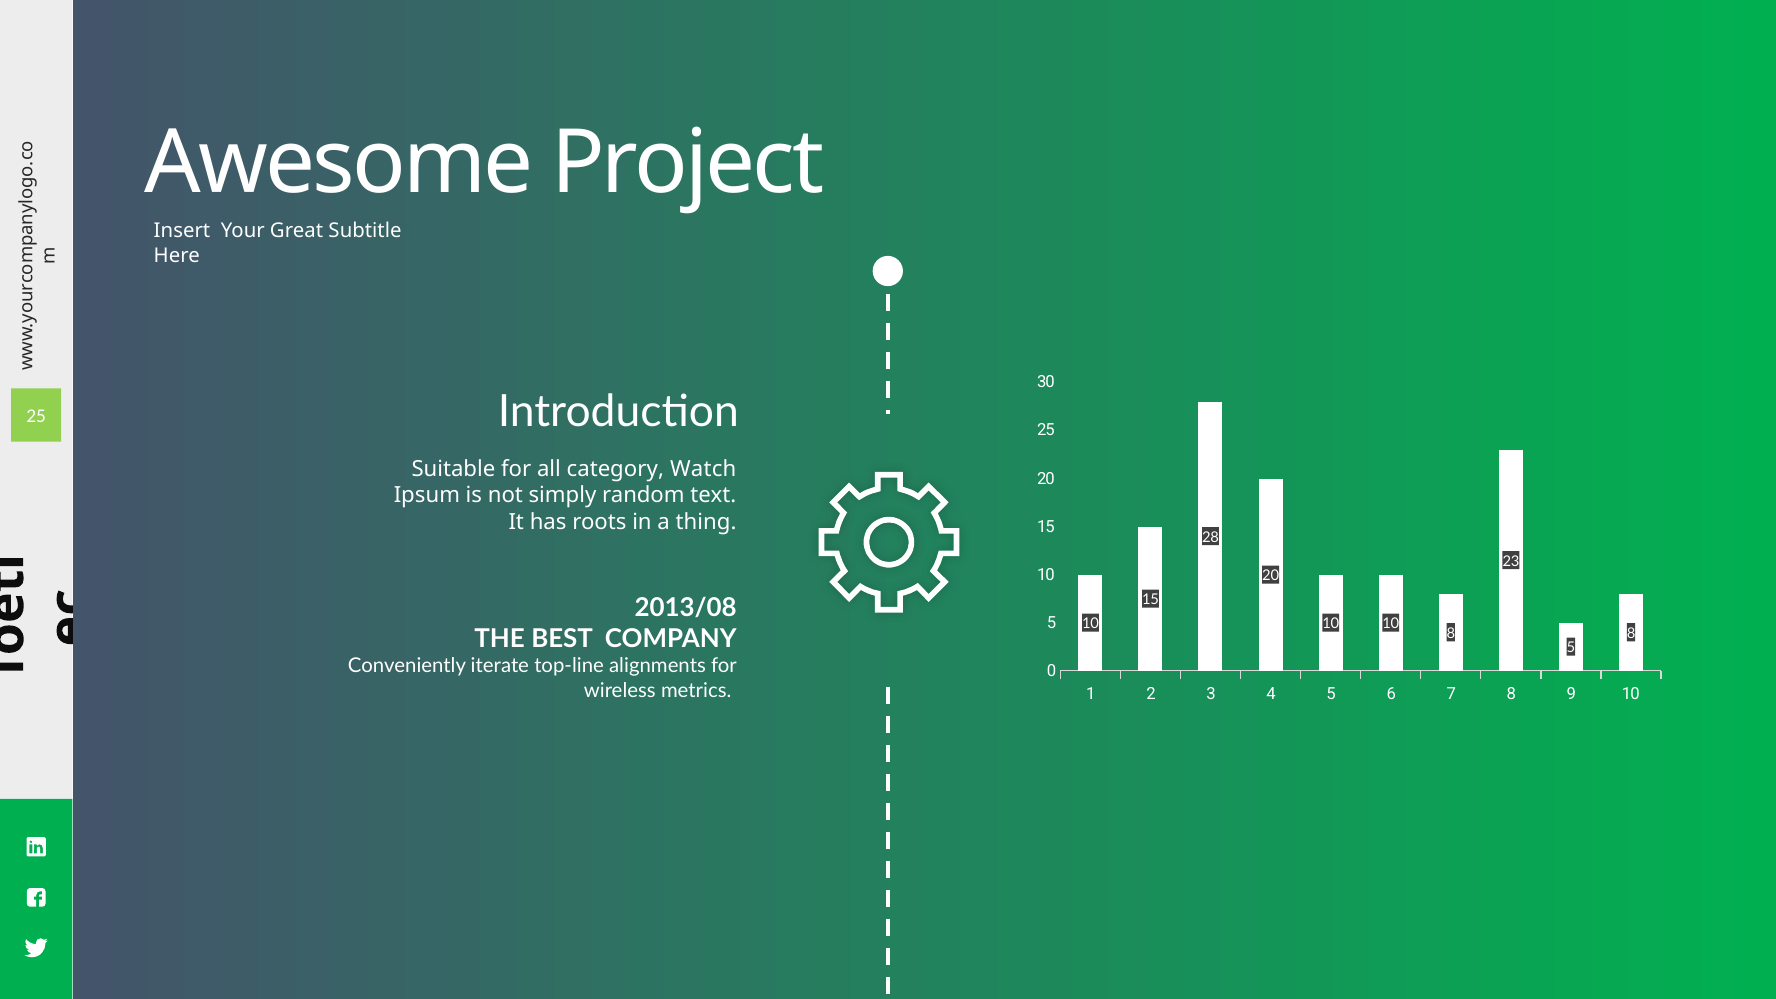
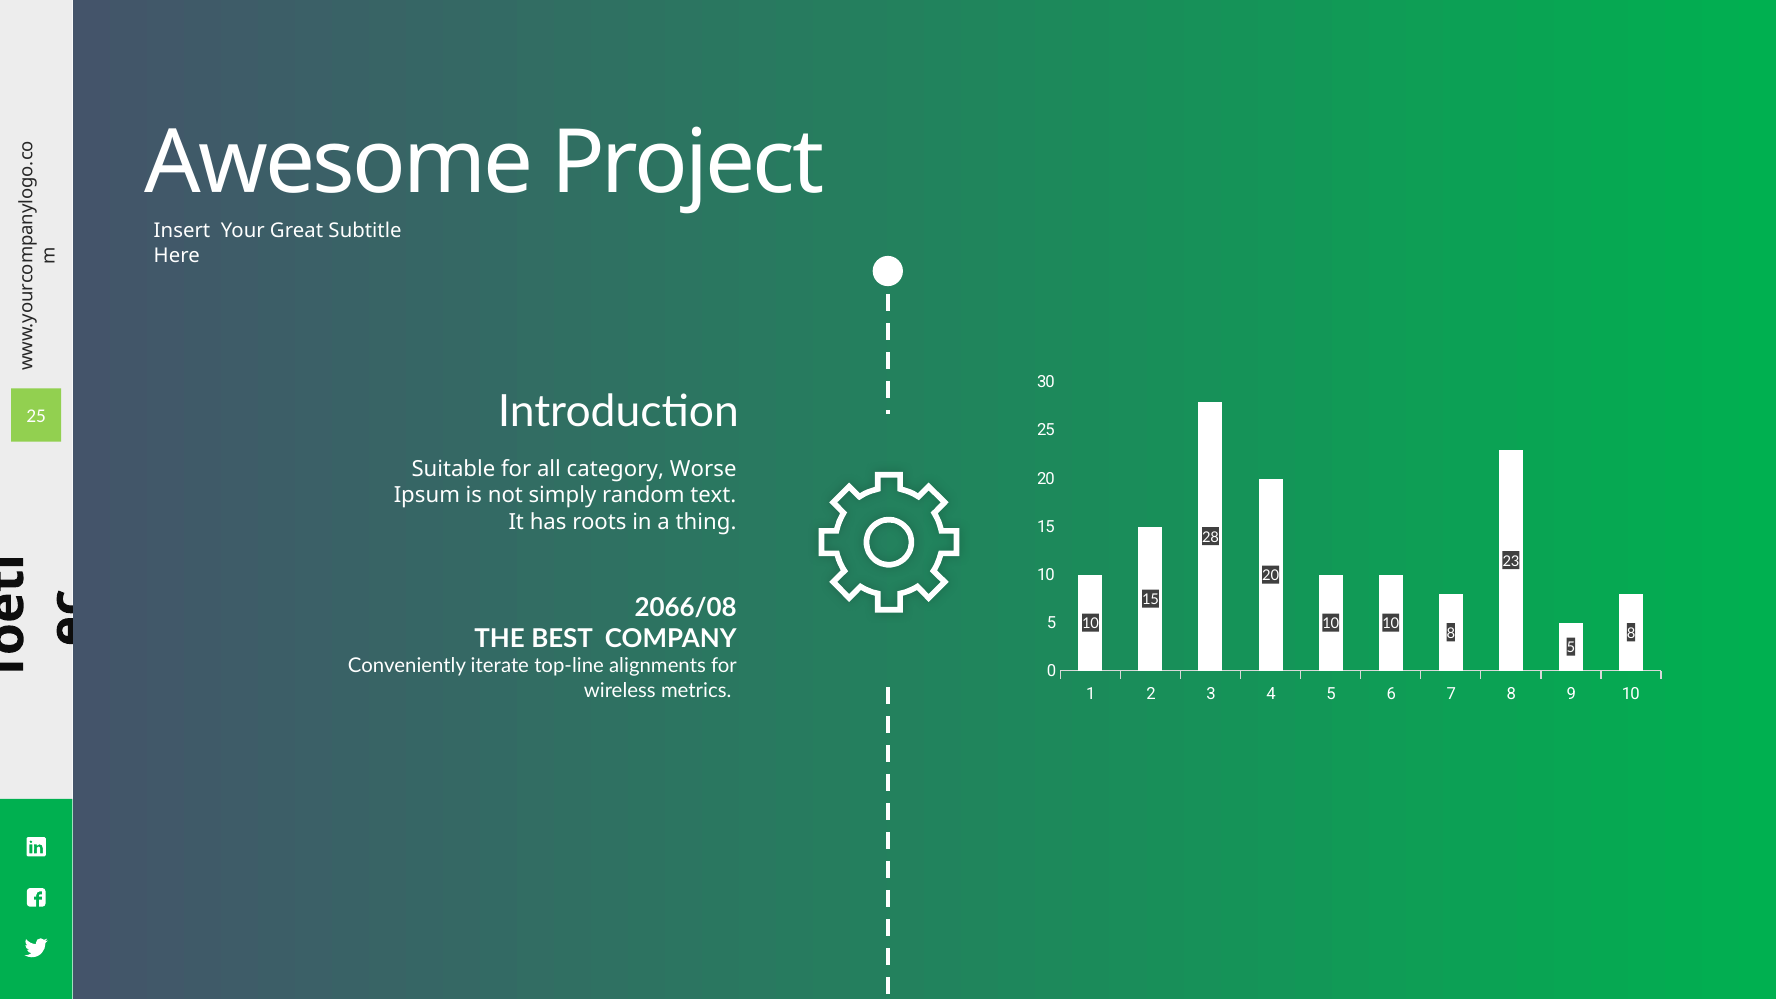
Watch: Watch -> Worse (703, 469)
2013/08: 2013/08 -> 2066/08 (686, 608)
